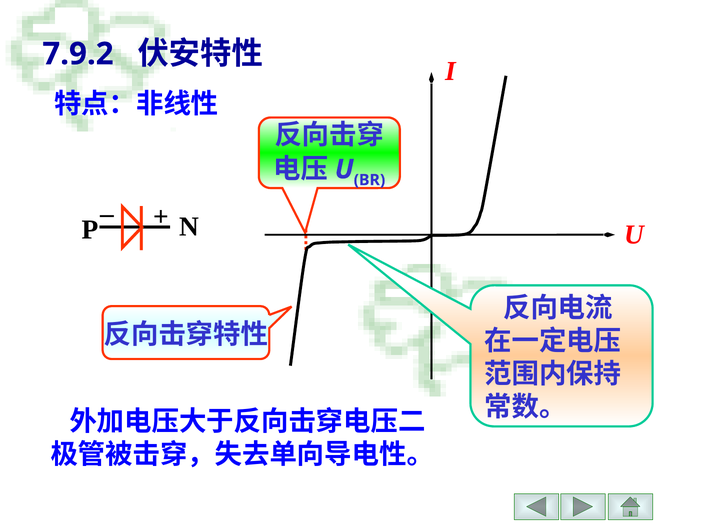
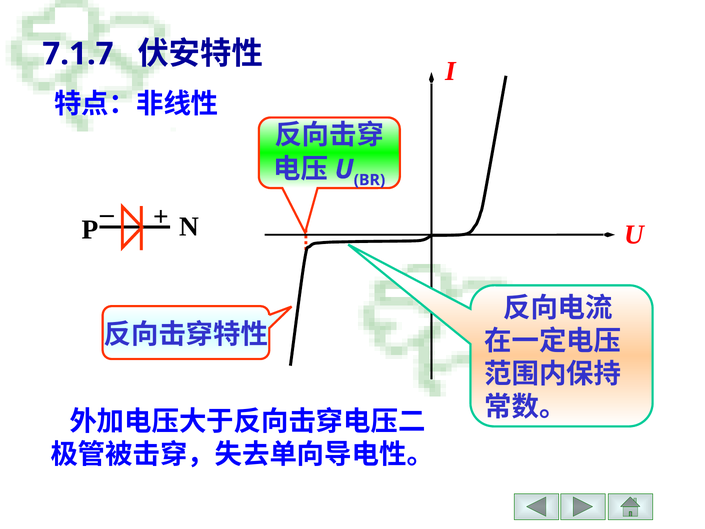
7.9.2: 7.9.2 -> 7.1.7 (78, 54)
